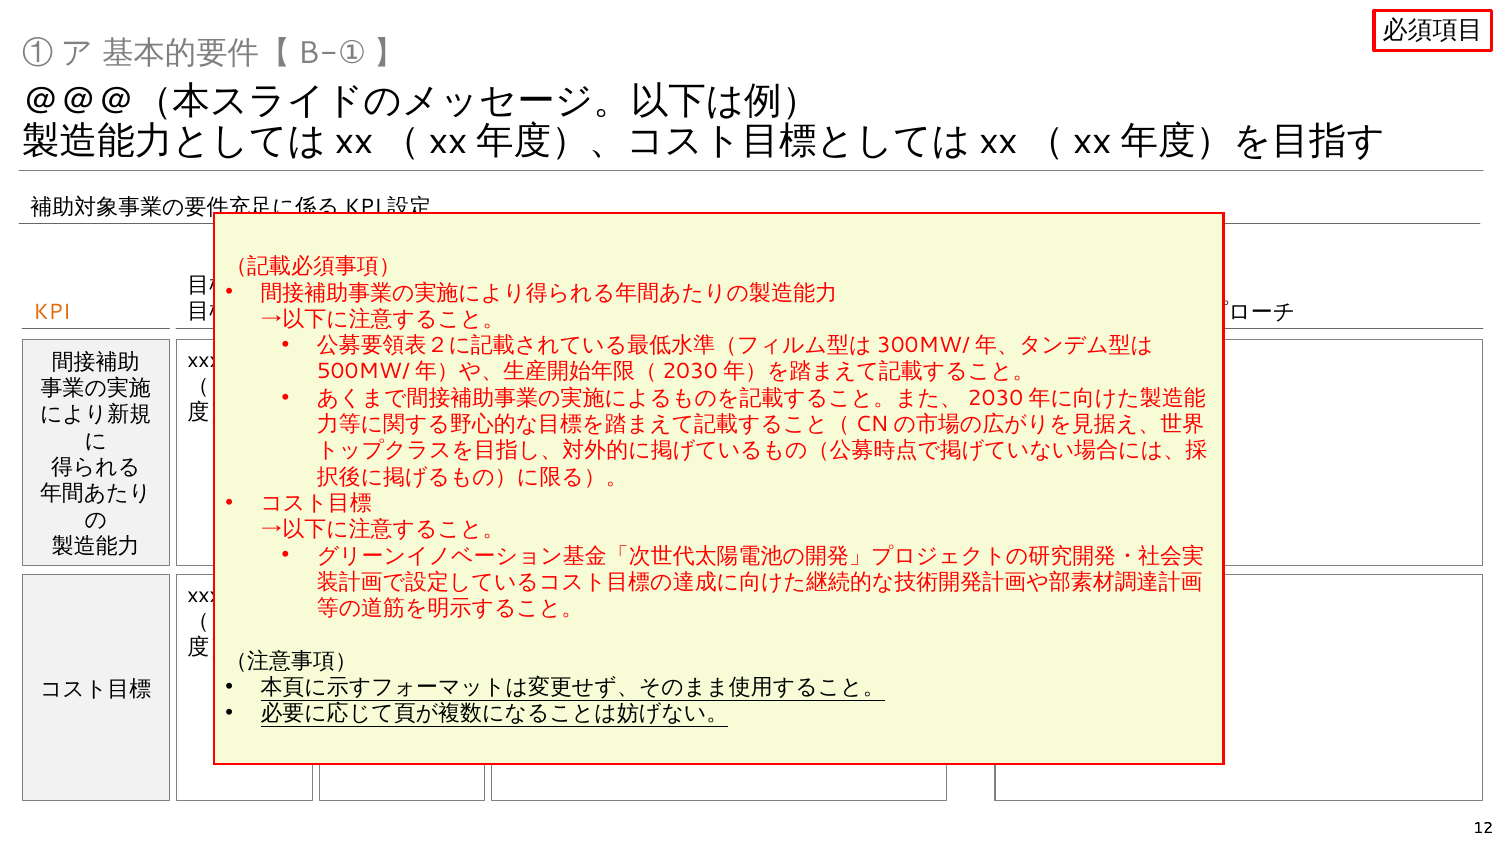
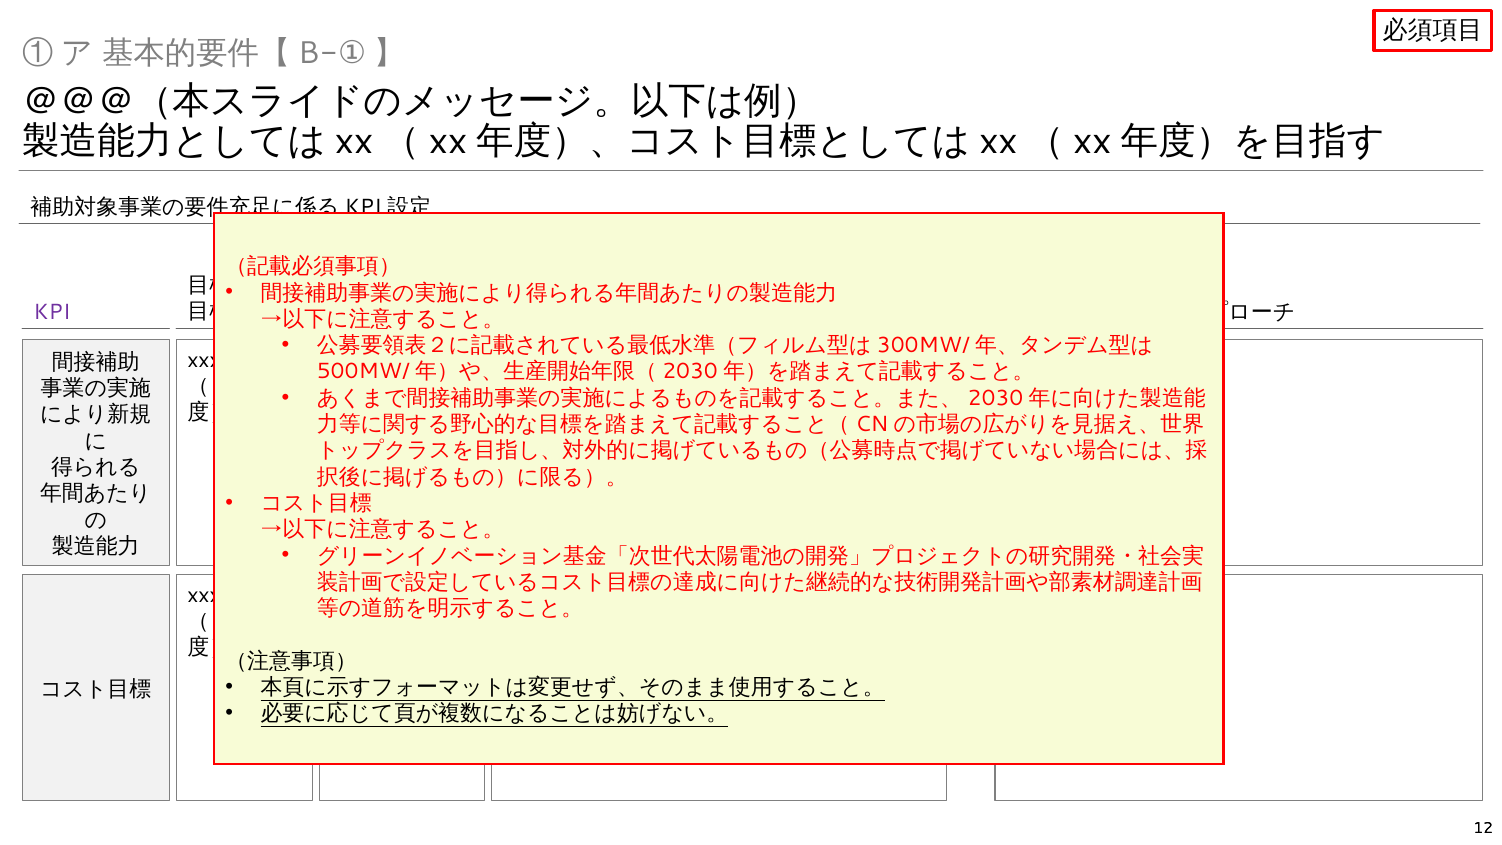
KPI colour: orange -> purple (52, 312)
